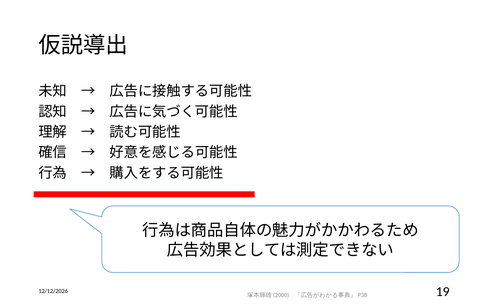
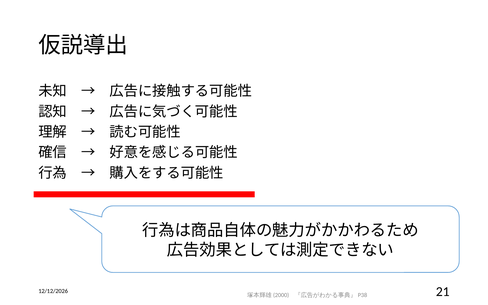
19: 19 -> 21 (443, 292)
